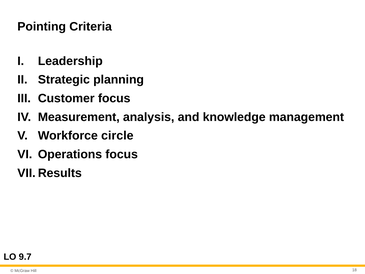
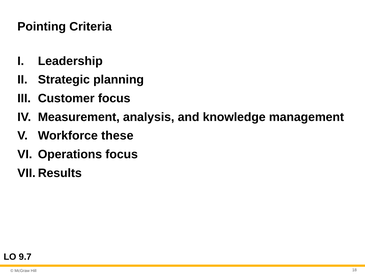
circle: circle -> these (117, 136)
